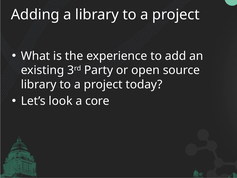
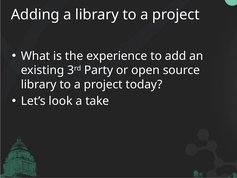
core: core -> take (97, 101)
